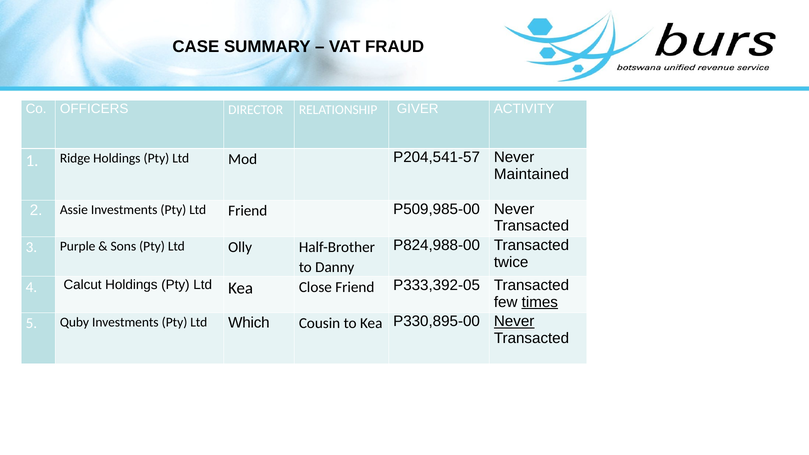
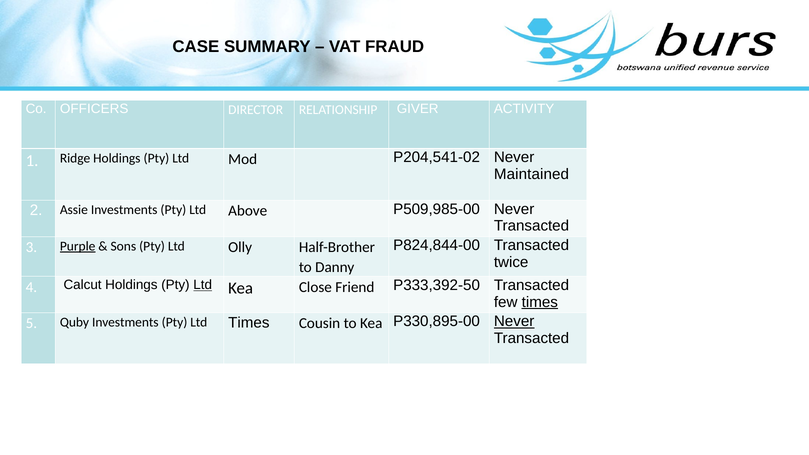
P204,541-57: P204,541-57 -> P204,541-02 (437, 157)
Ltd Friend: Friend -> Above (248, 211)
P824,988-00: P824,988-00 -> P824,844-00 (437, 245)
Purple underline: none -> present (78, 246)
Ltd underline: none -> present (203, 285)
P333,392-05: P333,392-05 -> P333,392-50 (437, 285)
Ltd Which: Which -> Times (249, 323)
